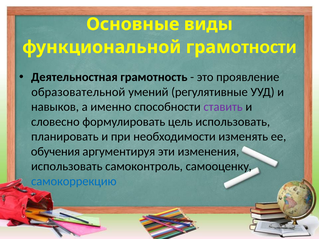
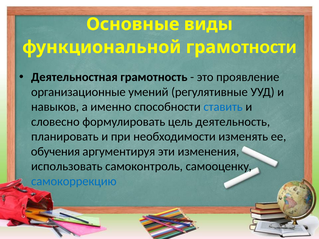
образовательной: образовательной -> организационные (78, 92)
ставить colour: purple -> blue (223, 107)
цель использовать: использовать -> деятельность (233, 122)
